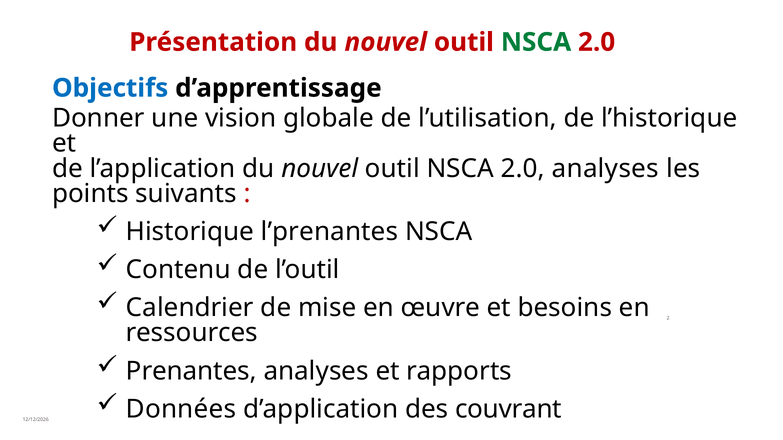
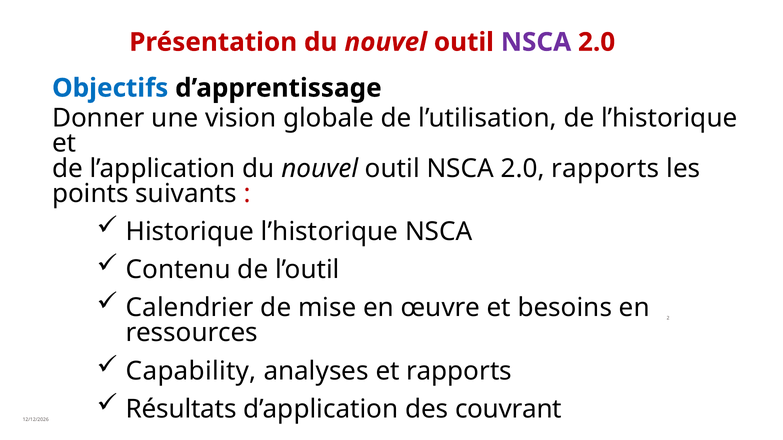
NSCA colour: green -> purple (536, 42)
2.0 analyses: analyses -> rapports (605, 169)
Historique l’prenantes: l’prenantes -> l’historique (330, 232)
Prenantes: Prenantes -> Capability (191, 371)
Données: Données -> Résultats (181, 409)
